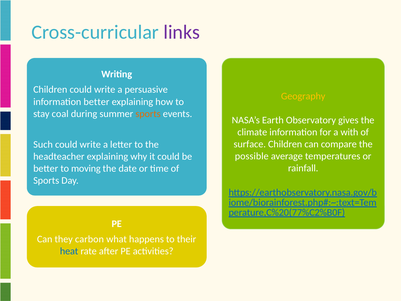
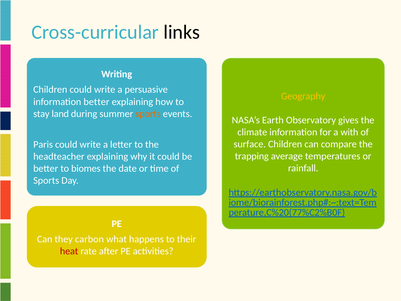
links colour: purple -> black (182, 32)
coal: coal -> land (60, 114)
Such: Such -> Paris (43, 144)
possible: possible -> trapping (252, 156)
moving: moving -> biomes (86, 168)
heat colour: blue -> red (69, 251)
